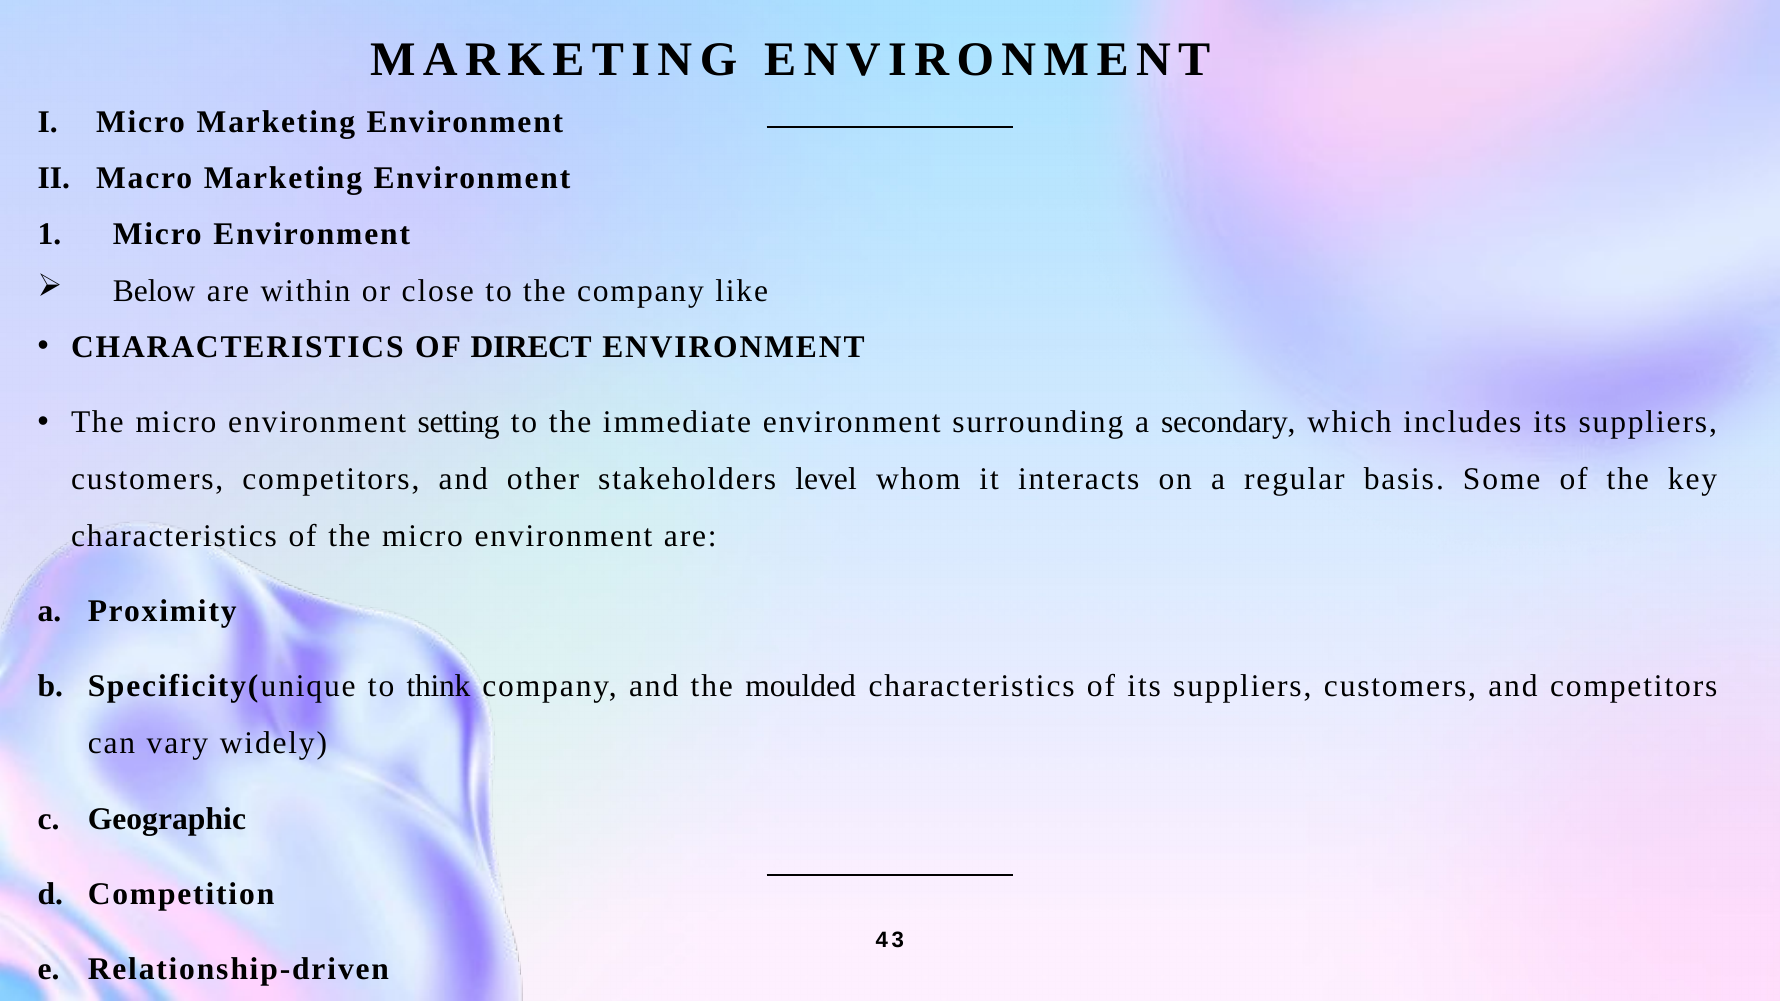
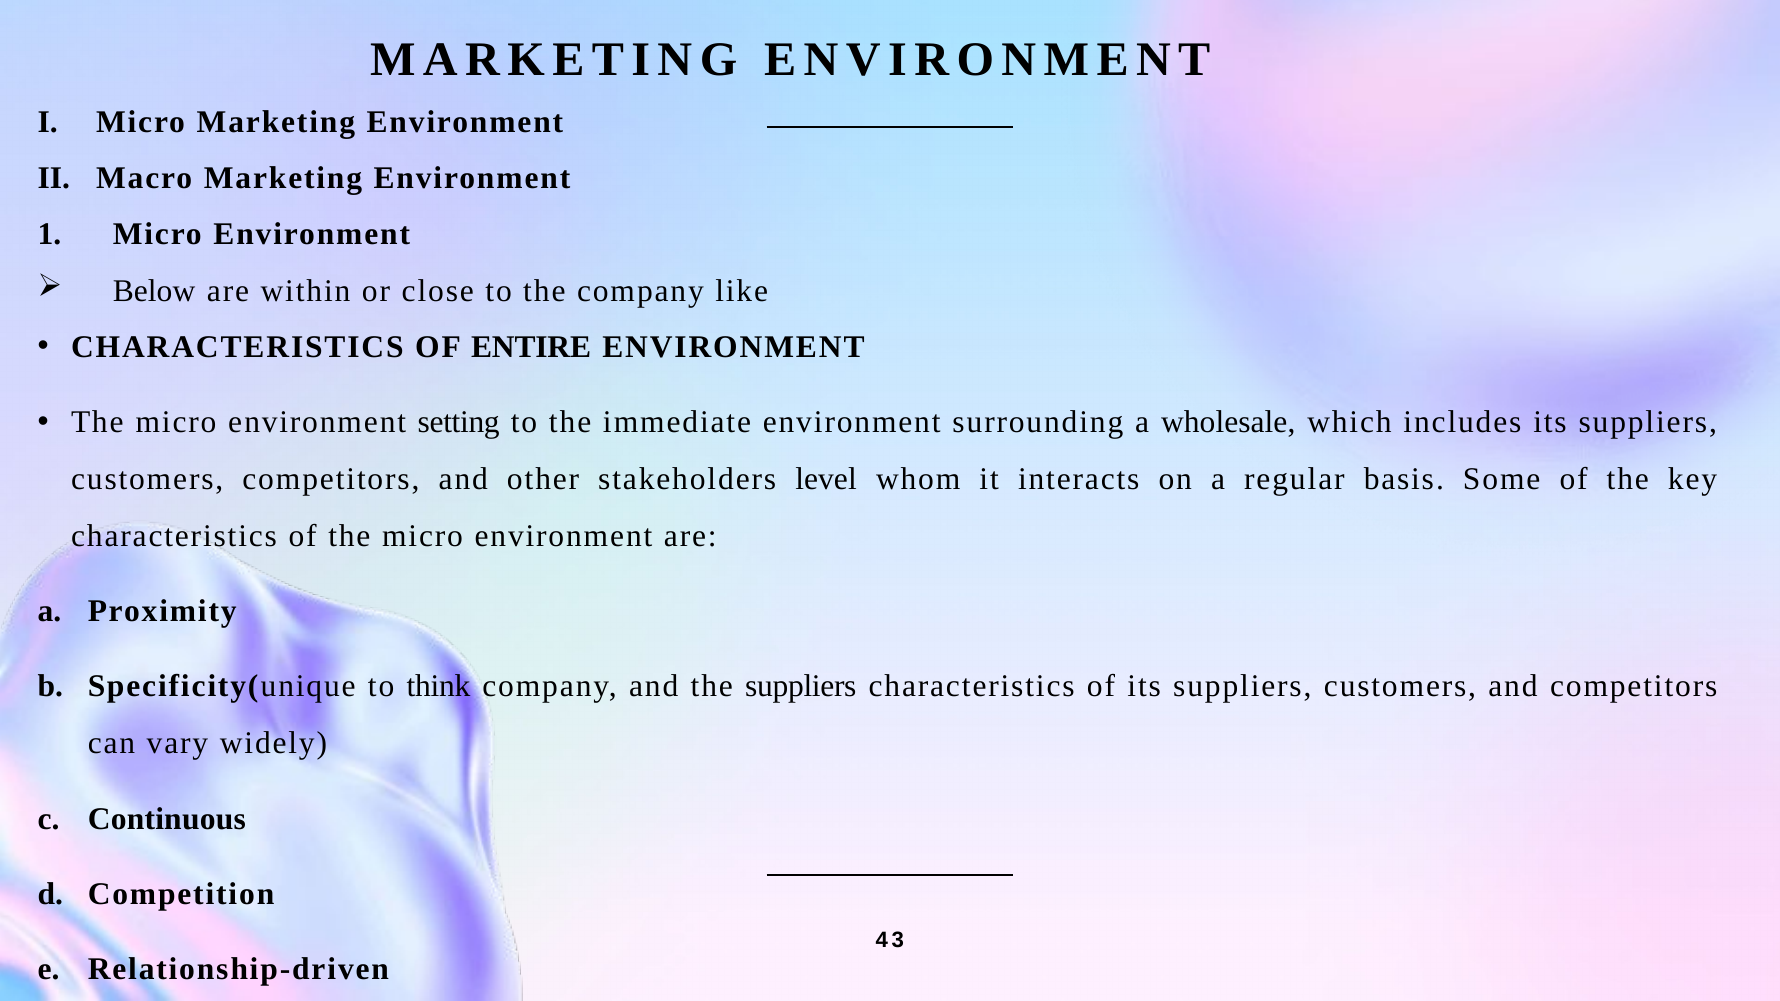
DIRECT: DIRECT -> ENTIRE (531, 347)
secondary: secondary -> wholesale (1228, 423)
the moulded: moulded -> suppliers (801, 687)
Geographic: Geographic -> Continuous (167, 819)
